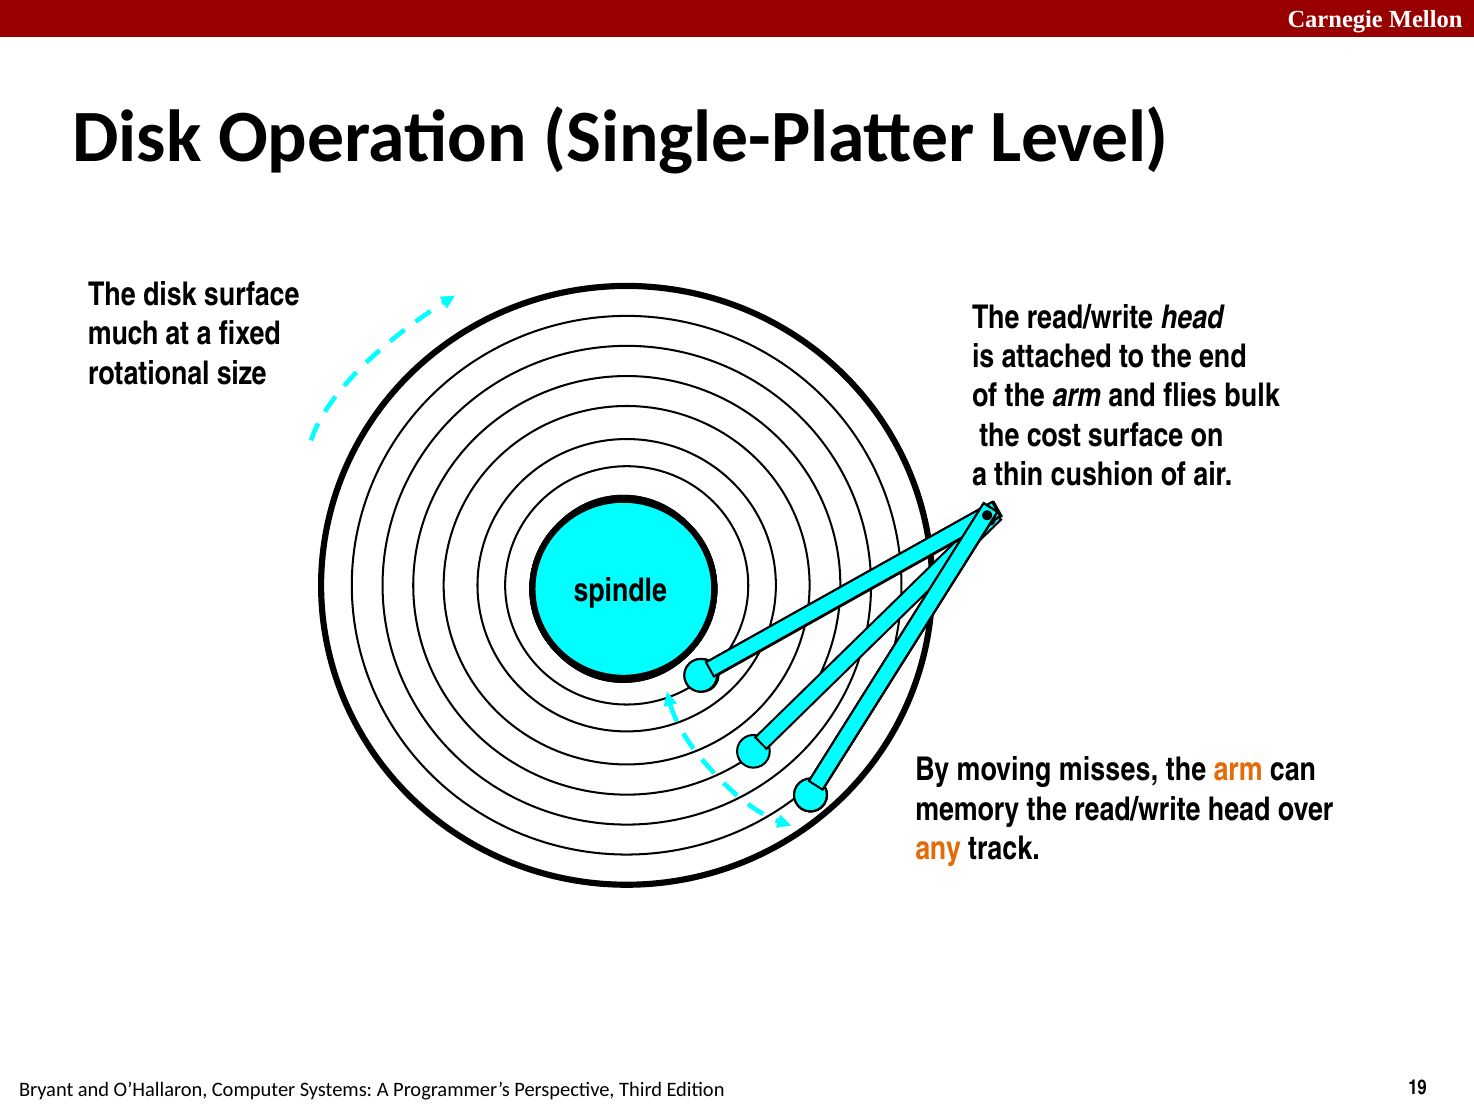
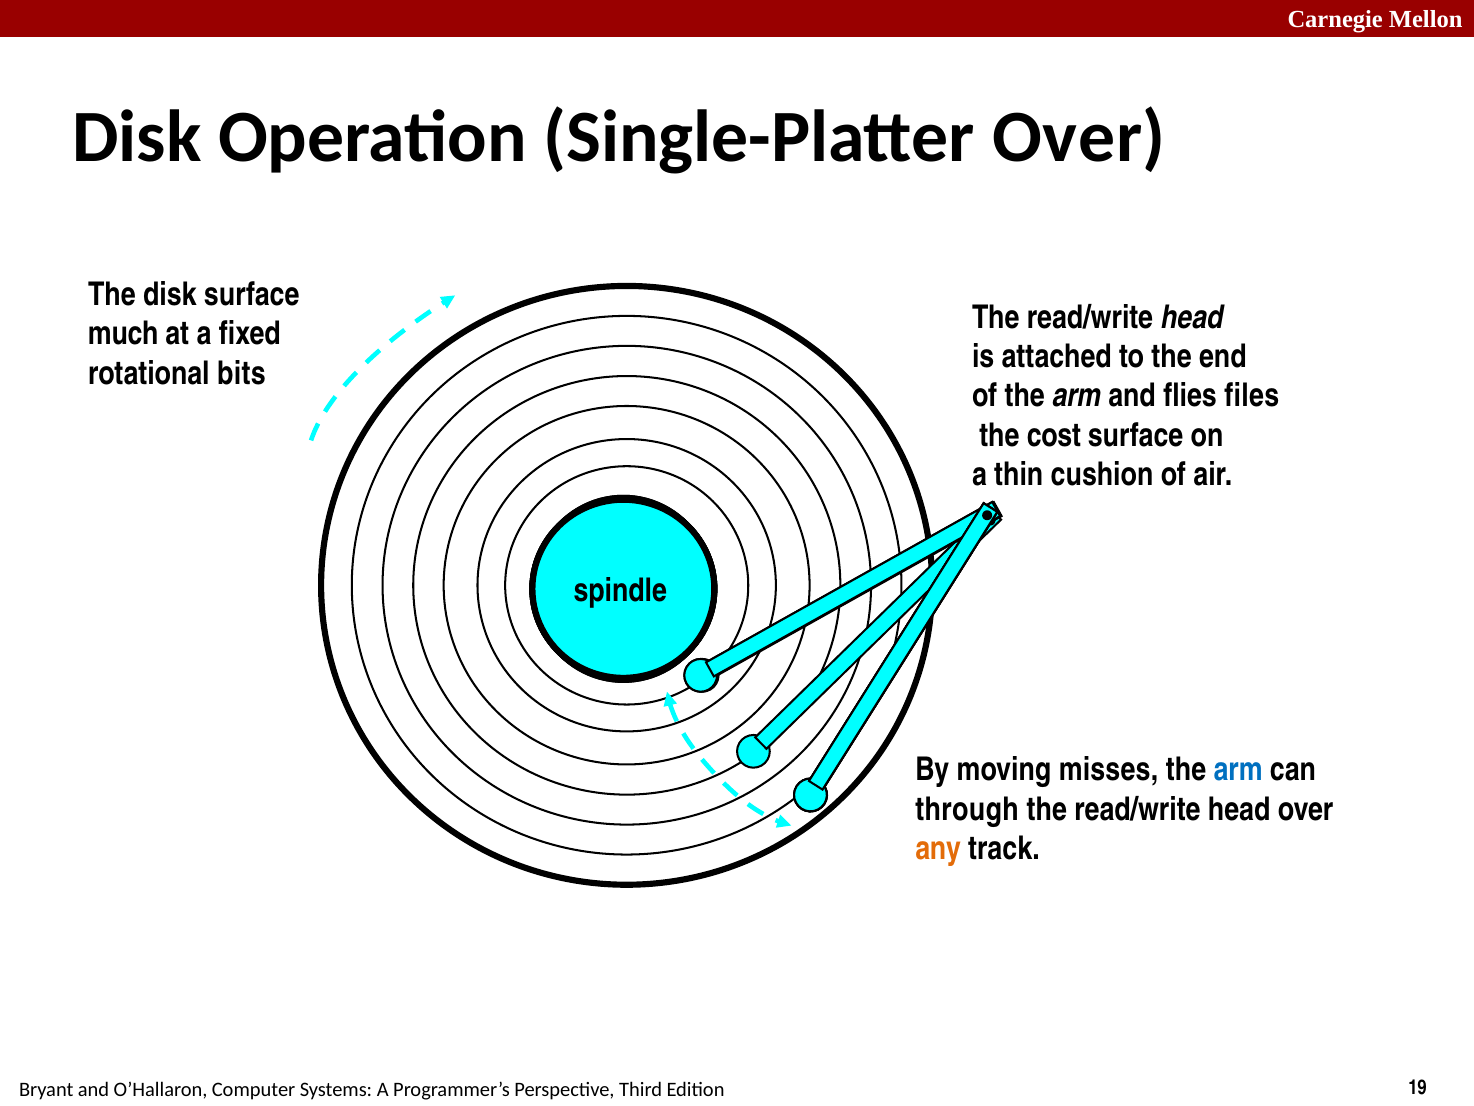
Single-Platter Level: Level -> Over (1079, 137)
size: size -> bits (241, 373)
bulk: bulk -> files (1252, 396)
arm colour: orange -> blue (1238, 770)
memory: memory -> through (967, 809)
